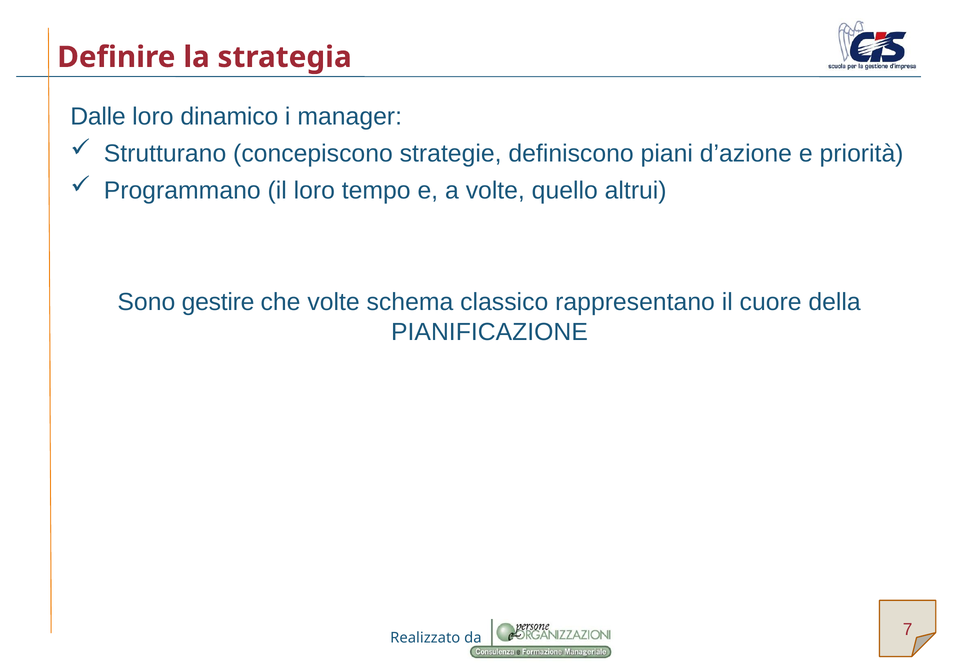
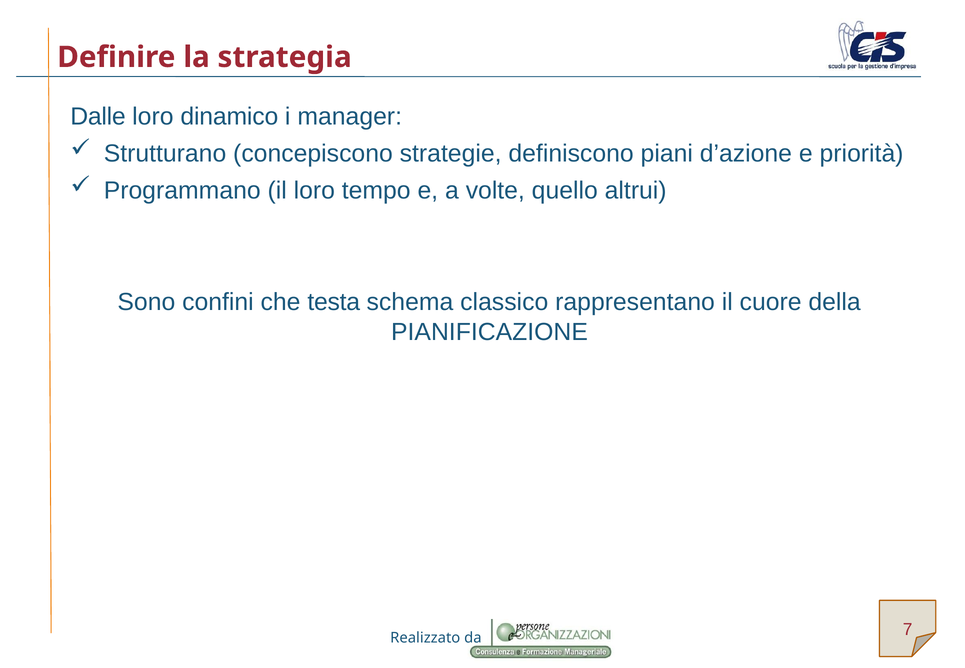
gestire: gestire -> confini (218, 302)
che volte: volte -> testa (334, 302)
